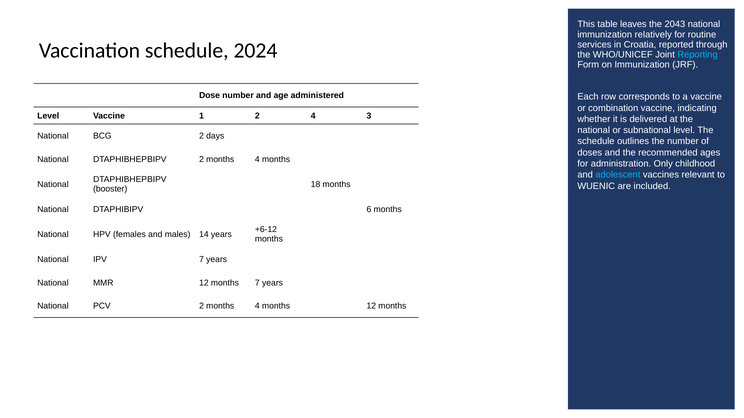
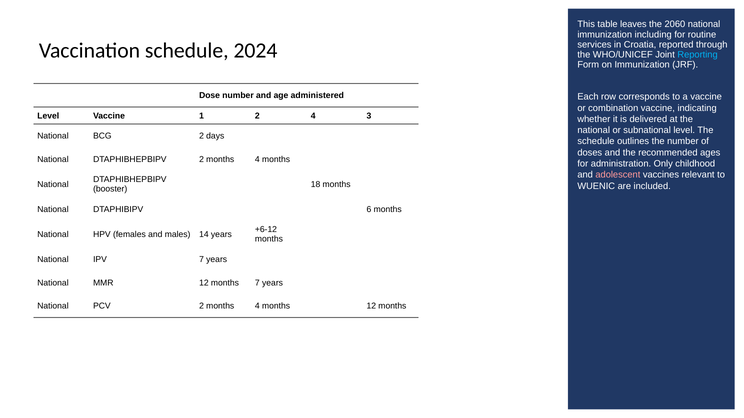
2043: 2043 -> 2060 (675, 24)
relatively: relatively -> including (653, 34)
adolescent colour: light blue -> pink (618, 175)
